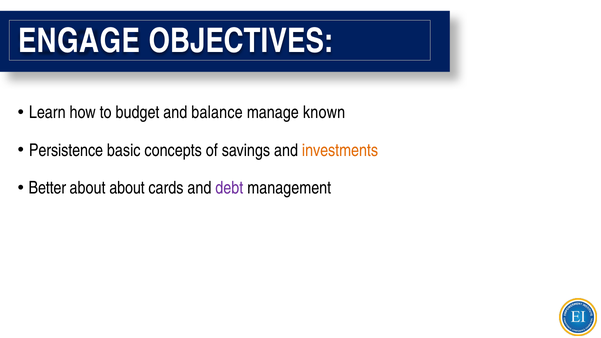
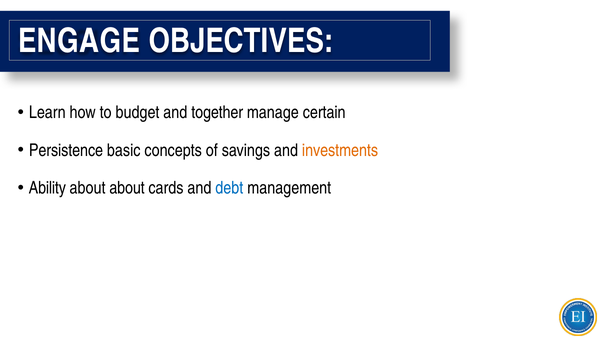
balance: balance -> together (217, 112)
known: known -> certain (324, 112)
Better: Better -> Ability (47, 188)
debt colour: purple -> blue (229, 188)
